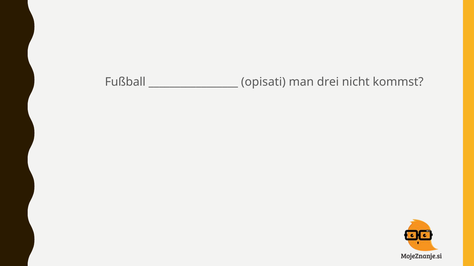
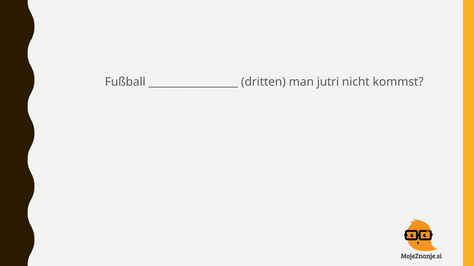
opisati: opisati -> dritten (263, 82)
drei: drei -> jutri (328, 82)
